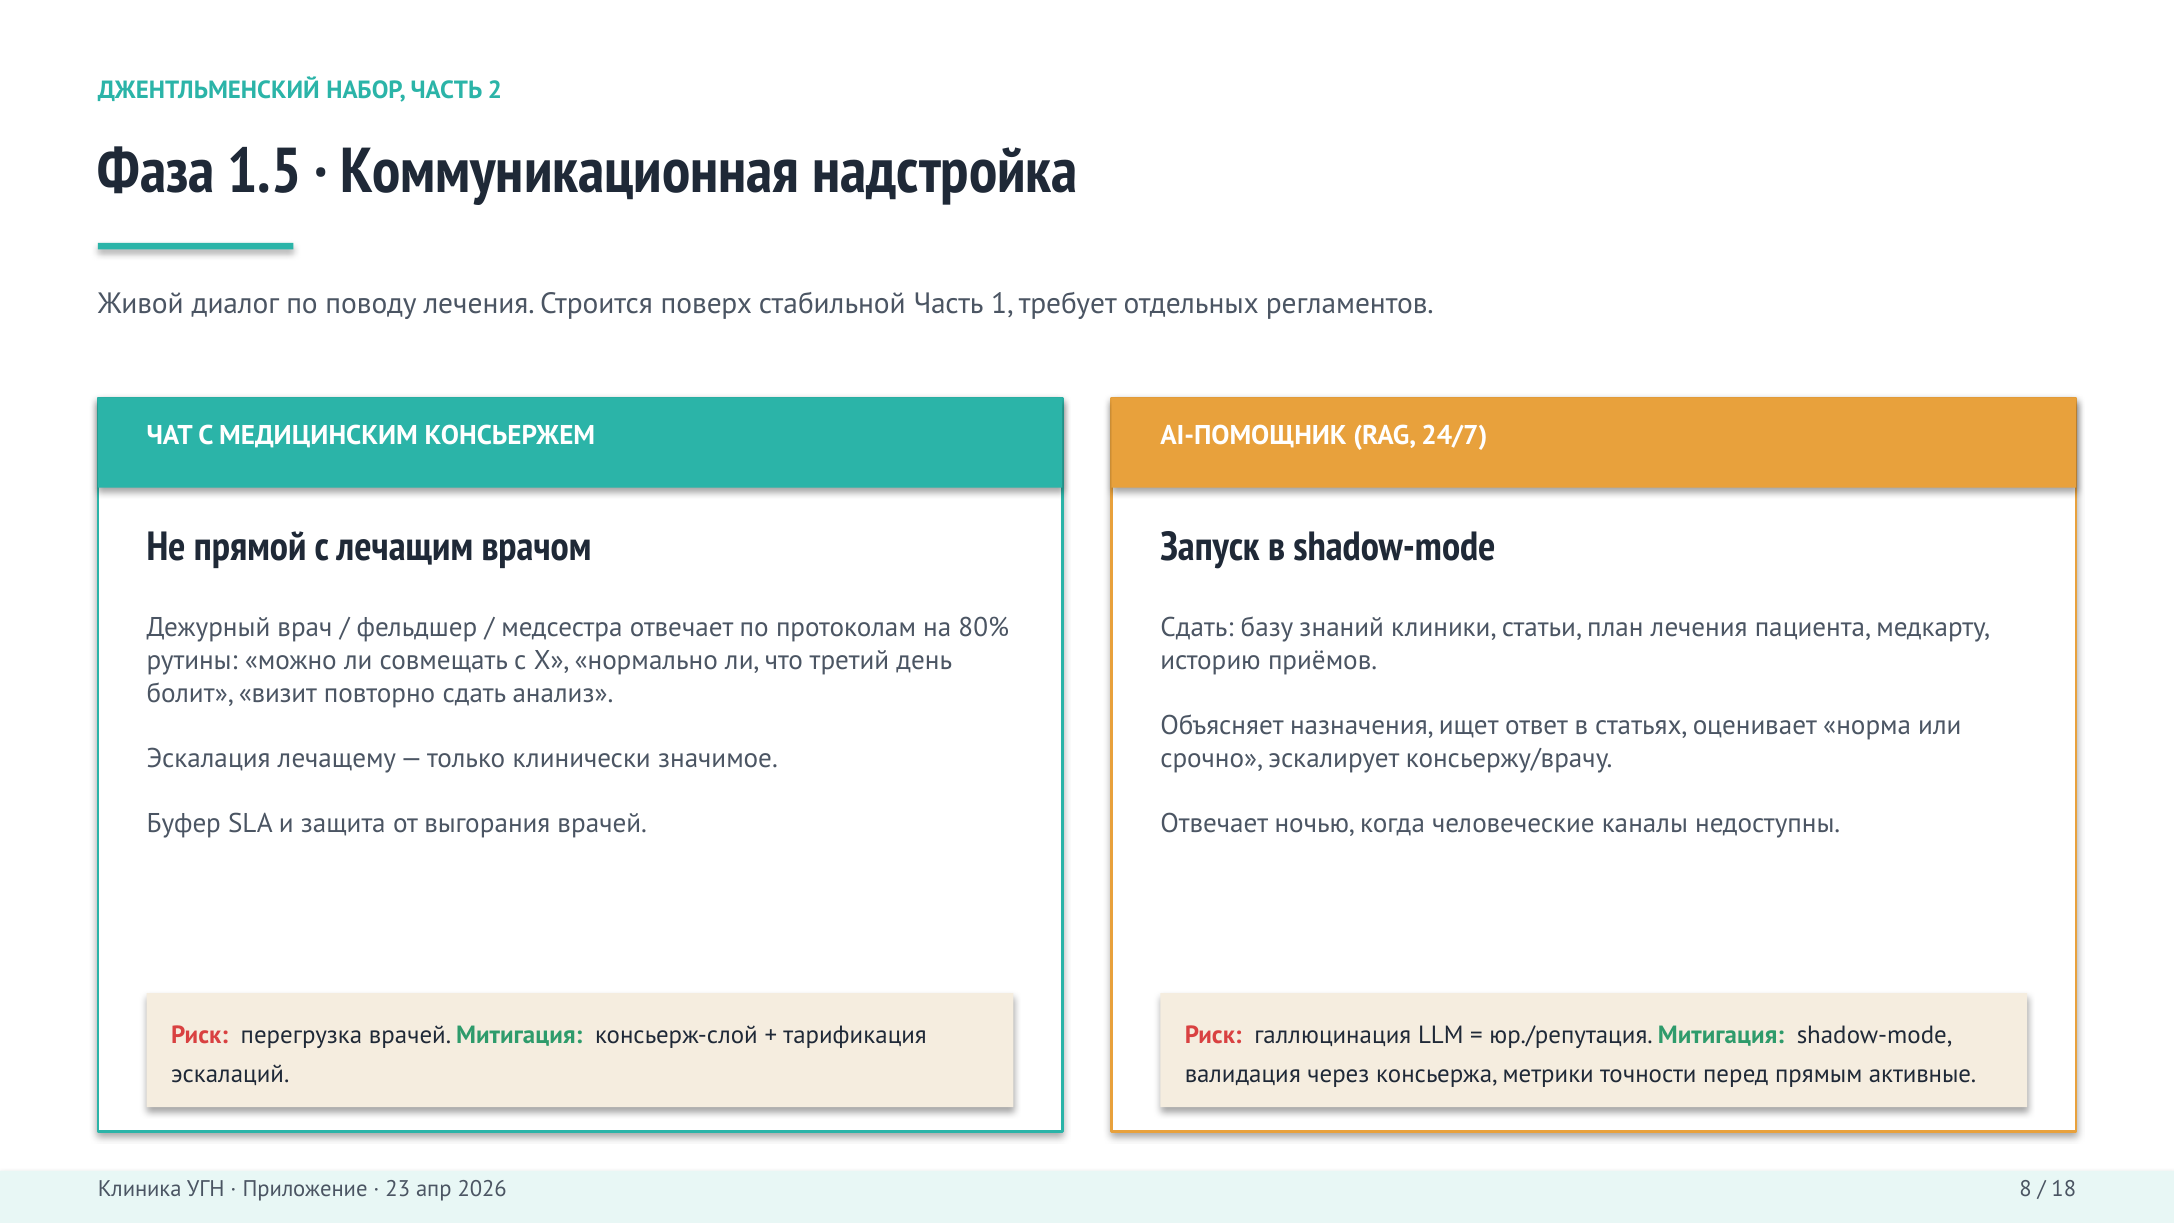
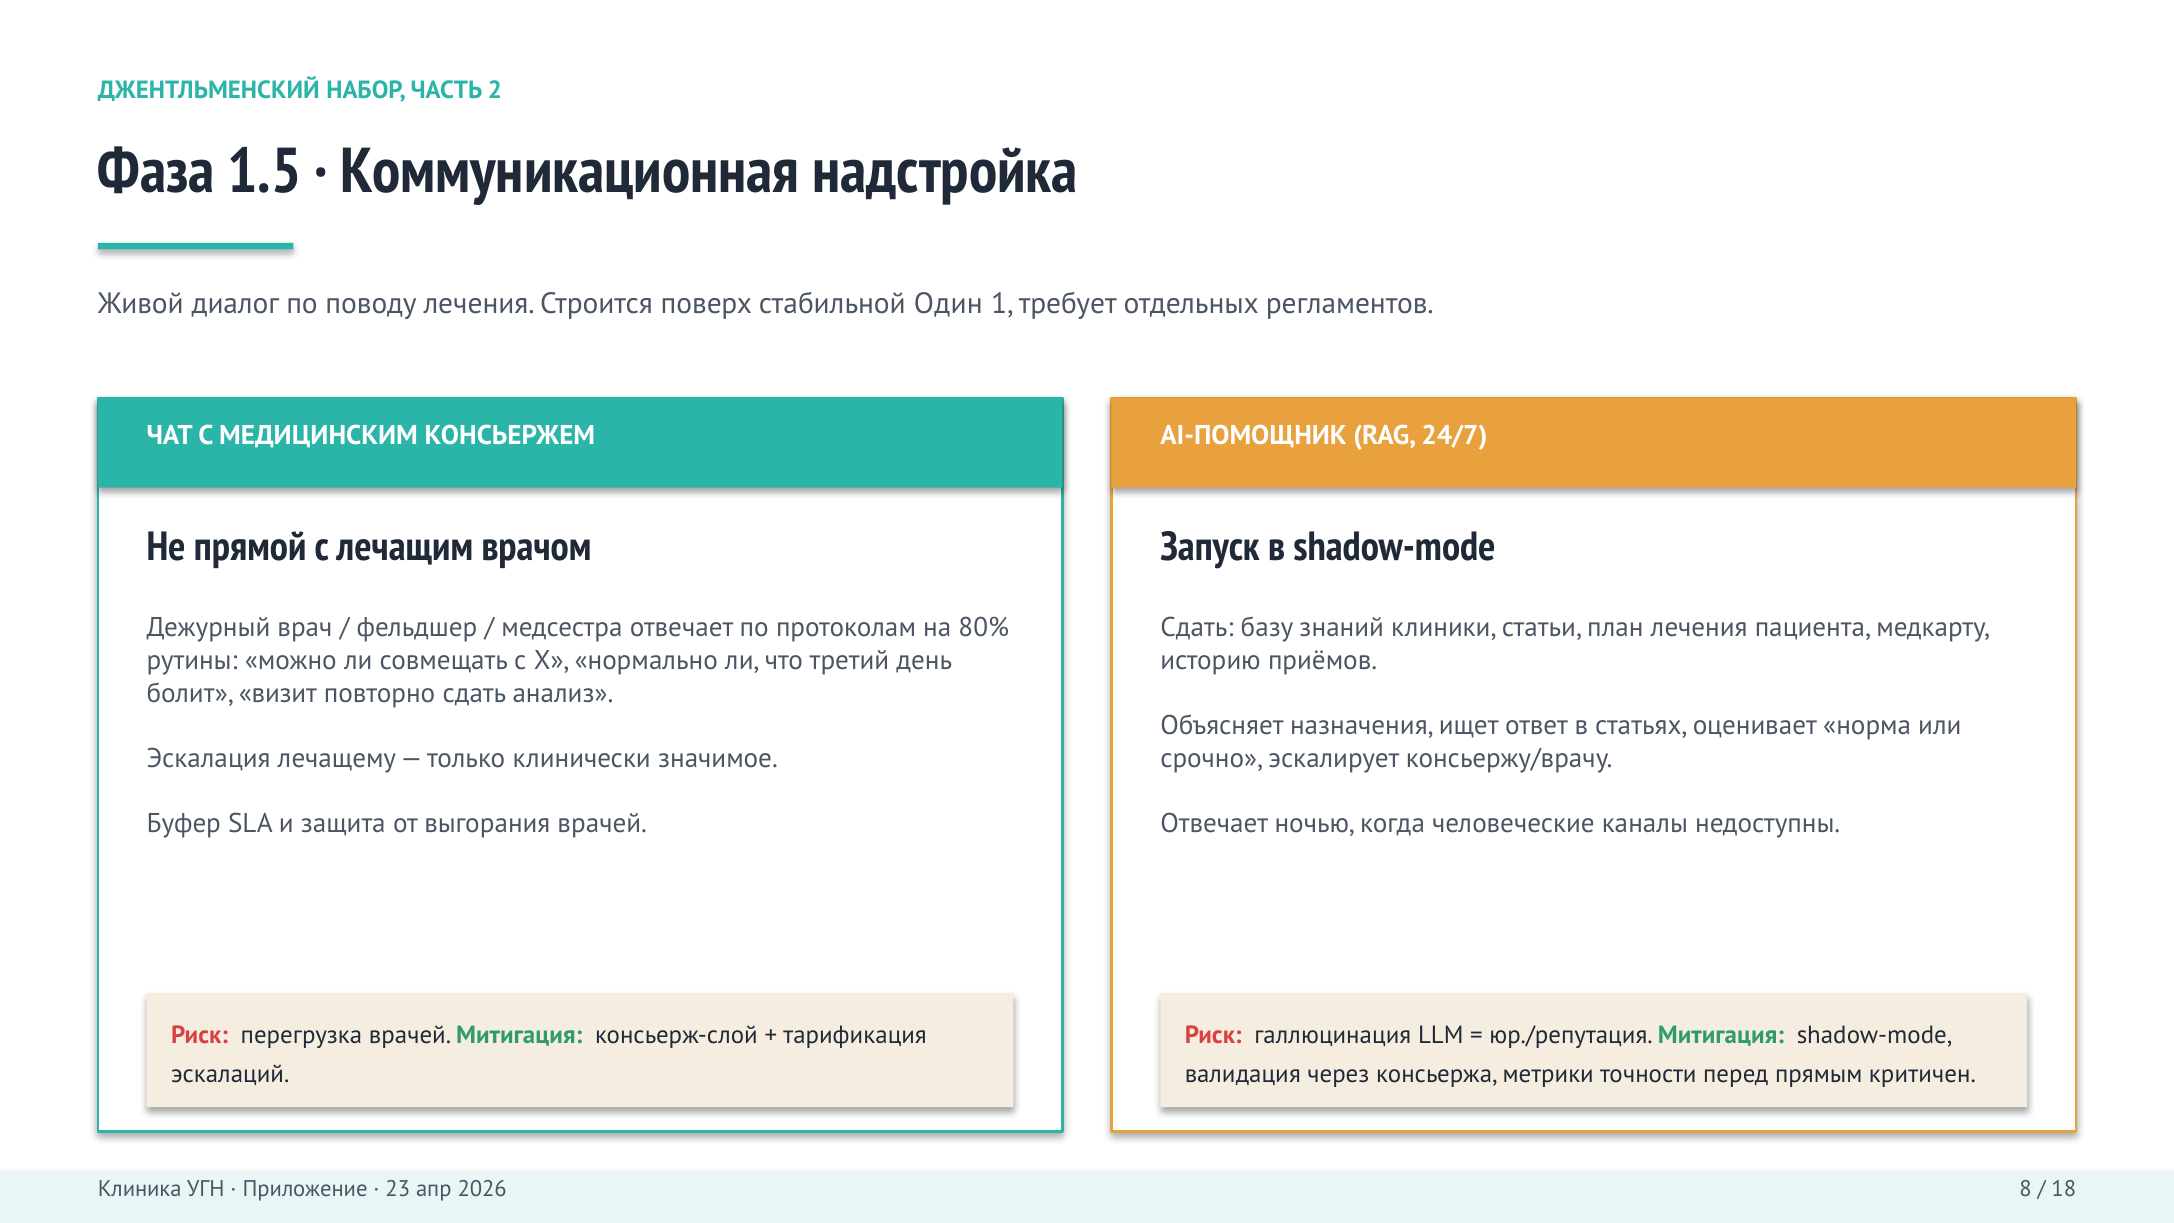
стабильной Часть: Часть -> Один (948, 303)
активные: активные -> критичен (1922, 1074)
